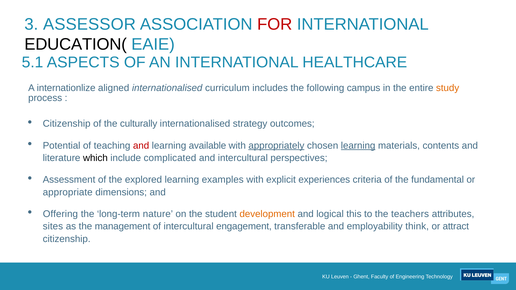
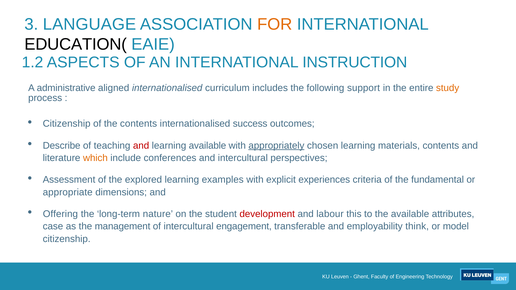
ASSESSOR: ASSESSOR -> LANGUAGE (89, 24)
FOR colour: red -> orange (275, 24)
5.1: 5.1 -> 1.2 (33, 62)
HEALTHCARE: HEALTHCARE -> INSTRUCTION (355, 62)
internationlize: internationlize -> administrative (66, 88)
campus: campus -> support (364, 88)
the culturally: culturally -> contents (139, 124)
strategy: strategy -> success (250, 124)
Potential: Potential -> Describe (62, 146)
learning underline: present -> none (358, 146)
which colour: black -> orange (95, 158)
complicated: complicated -> conferences (170, 158)
development colour: orange -> red (267, 214)
logical: logical -> labour (330, 214)
the teachers: teachers -> available (410, 214)
sites: sites -> case (53, 227)
attract: attract -> model (456, 227)
